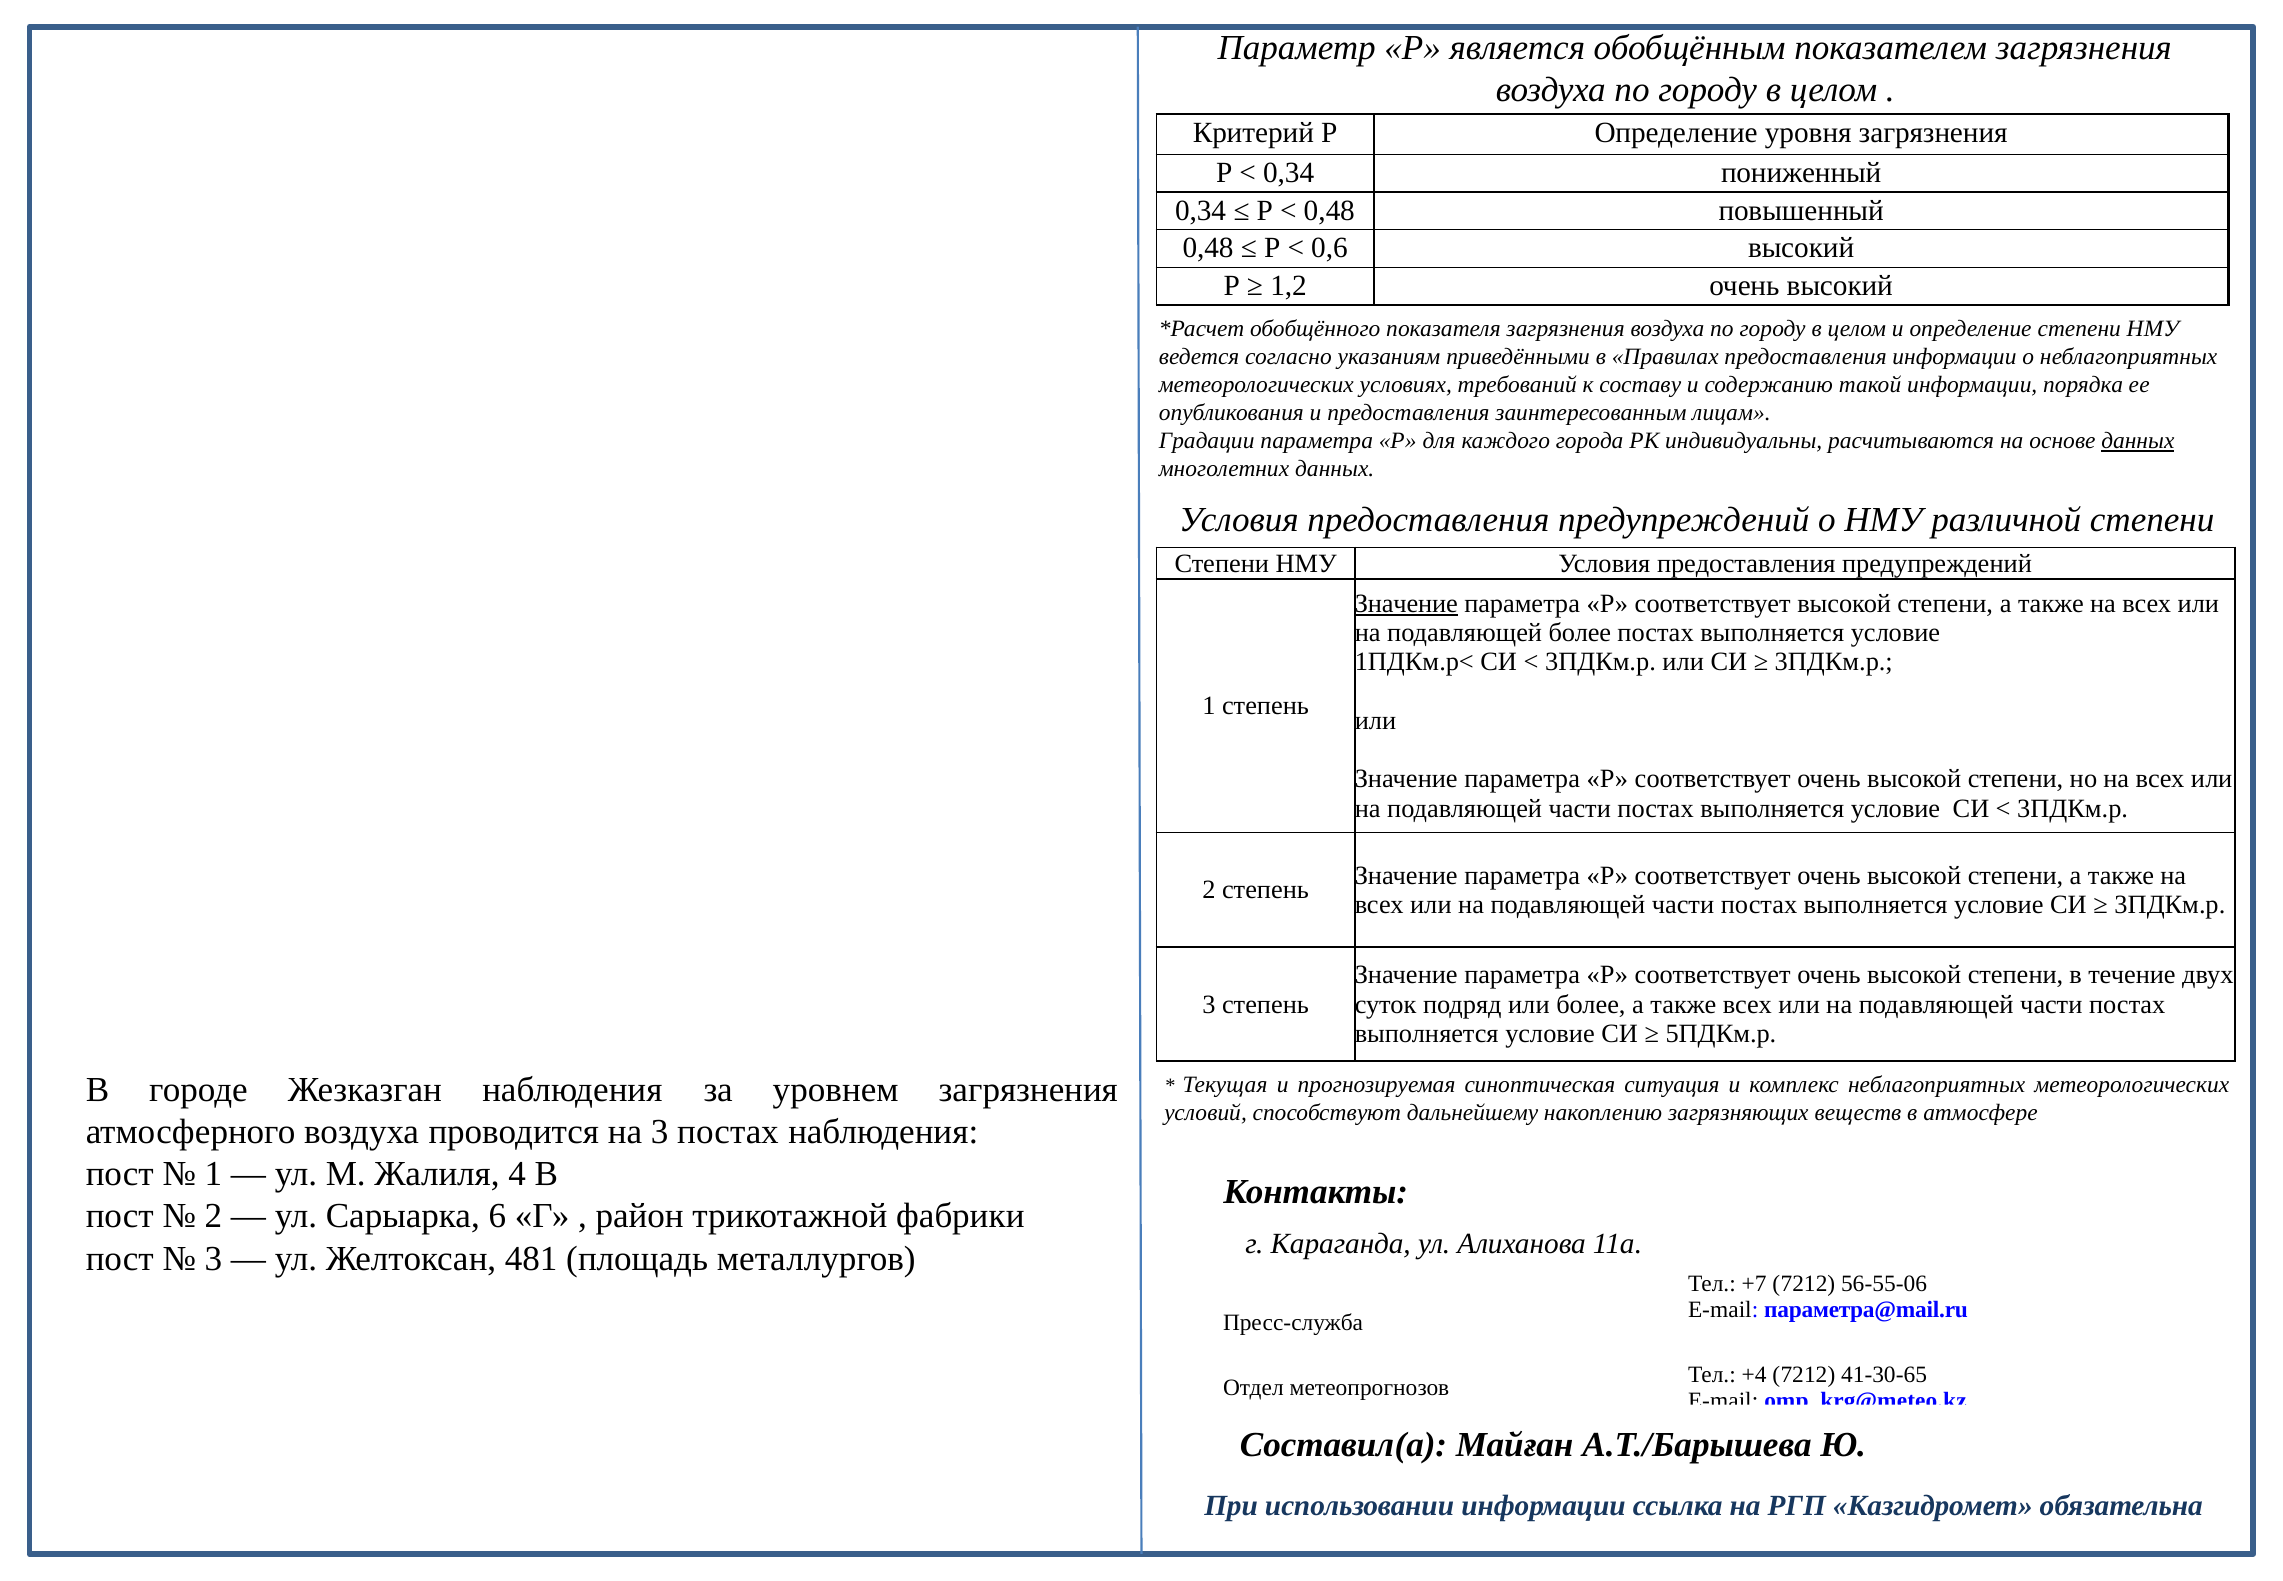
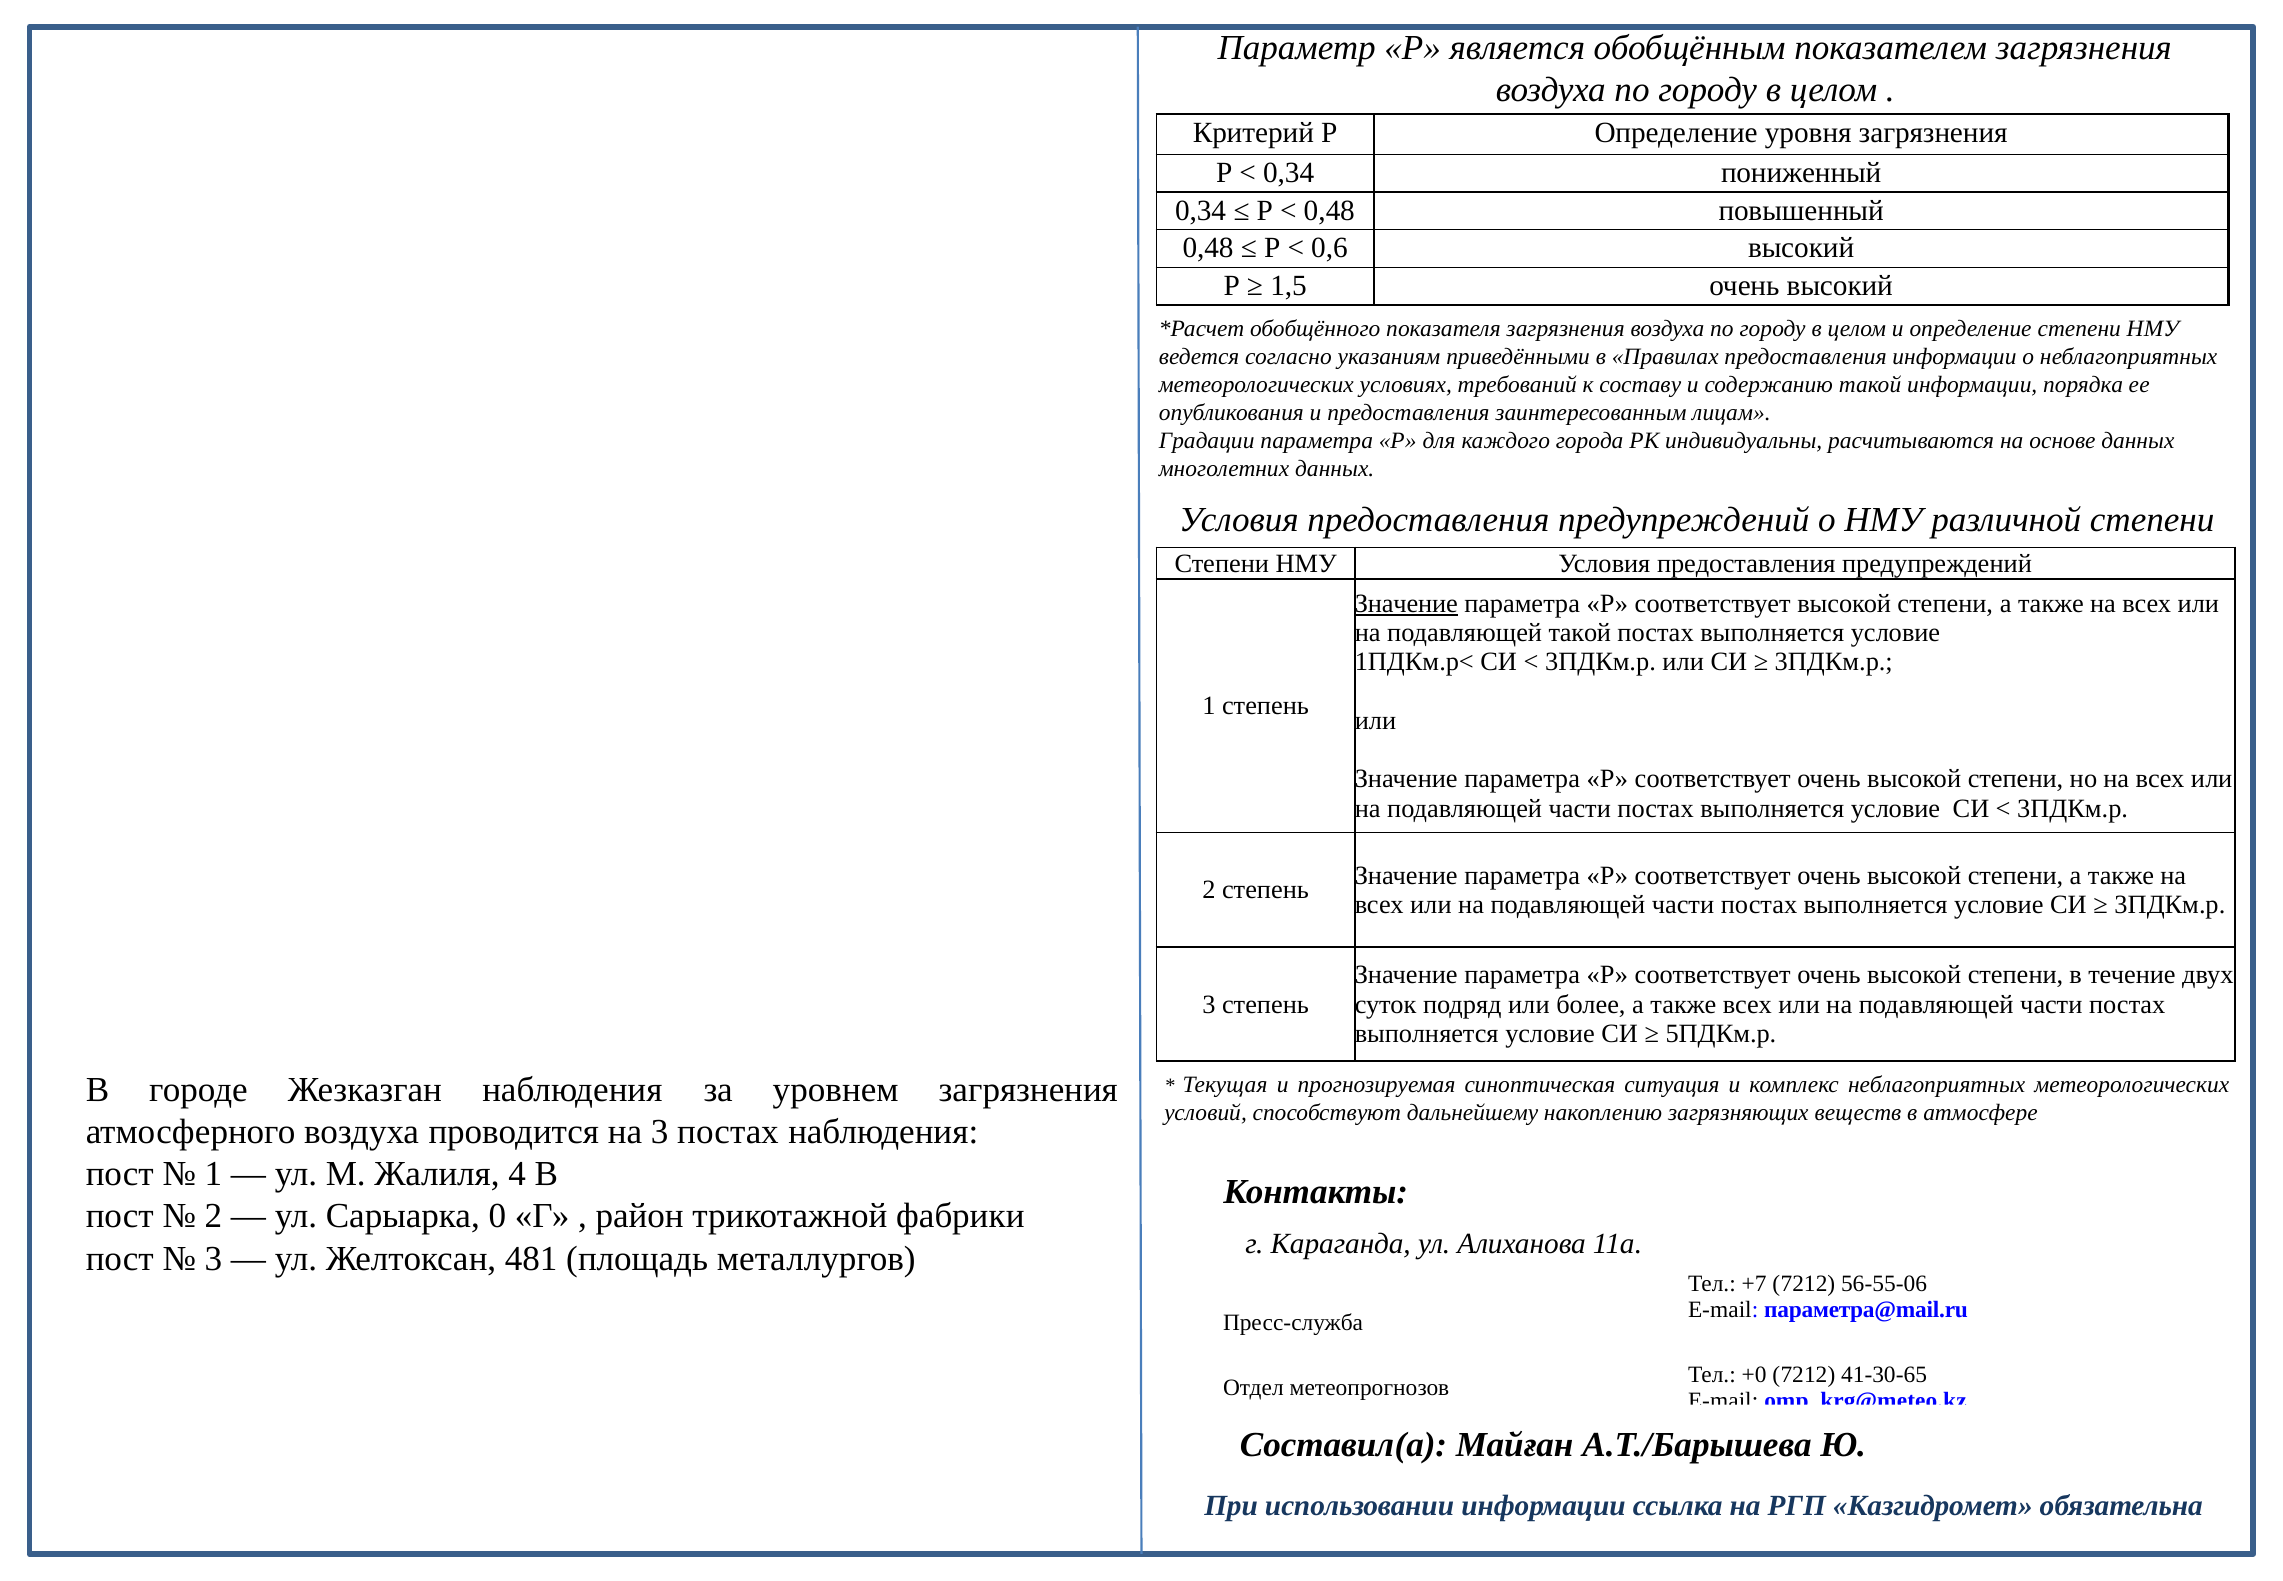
1,2: 1,2 -> 1,5 (1289, 286)
данных underline: present -> none (2138, 441)
подавляющей более: более -> такой (1580, 633)
6: 6 -> 0 (497, 1216)
+4: +4 -> +0 (1754, 1375)
